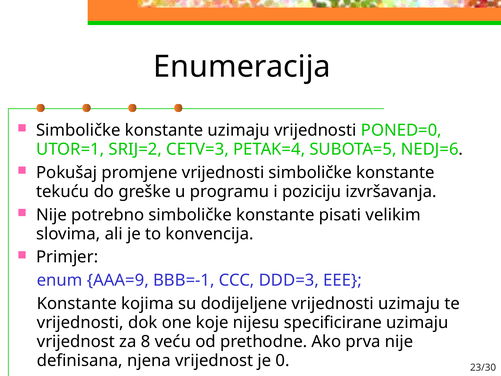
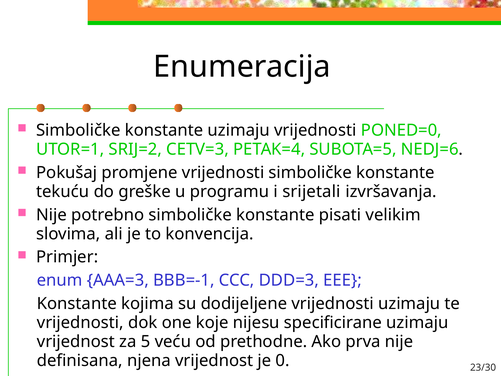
poziciju: poziciju -> srijetali (311, 191)
AAA=9: AAA=9 -> AAA=3 (118, 280)
8: 8 -> 5 (146, 341)
